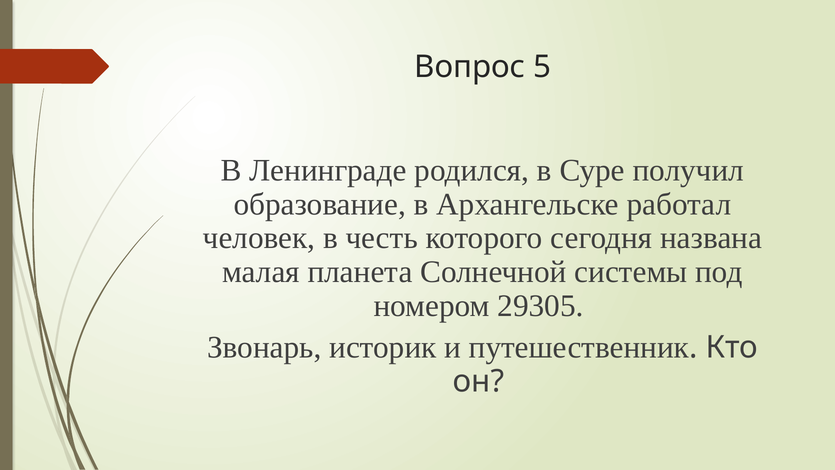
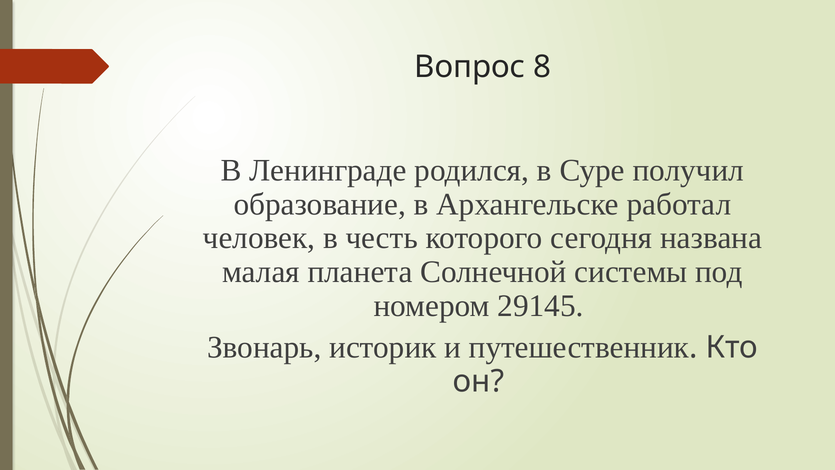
5: 5 -> 8 (542, 67)
29305: 29305 -> 29145 (541, 306)
